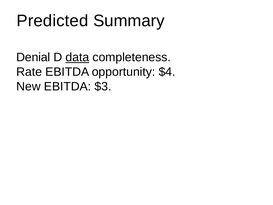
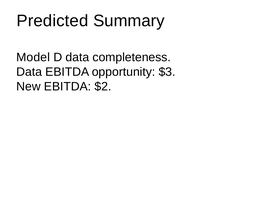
Denial: Denial -> Model (33, 57)
data underline: present -> none (77, 57)
Rate: Rate -> Data (29, 72)
$4: $4 -> $3 (167, 72)
$3: $3 -> $2 (103, 86)
